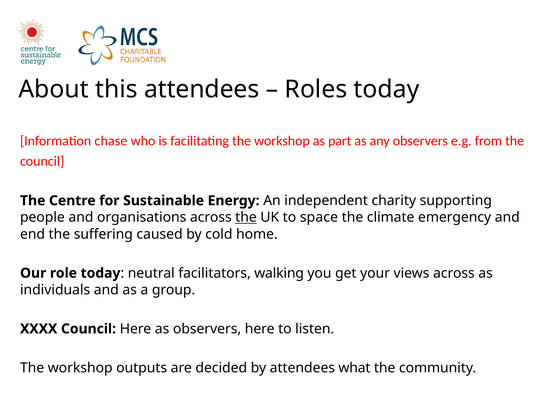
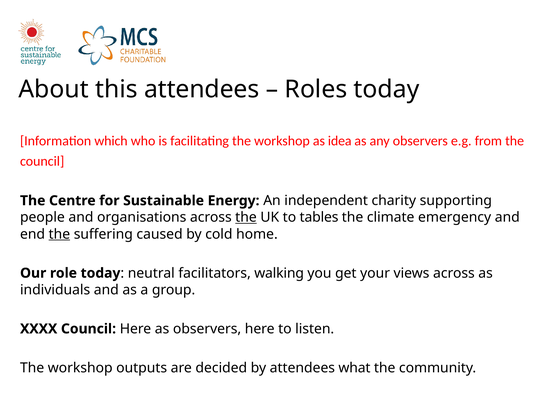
chase: chase -> which (111, 141)
part: part -> idea (340, 141)
space: space -> tables (319, 217)
the underline: none -> present (59, 234)
